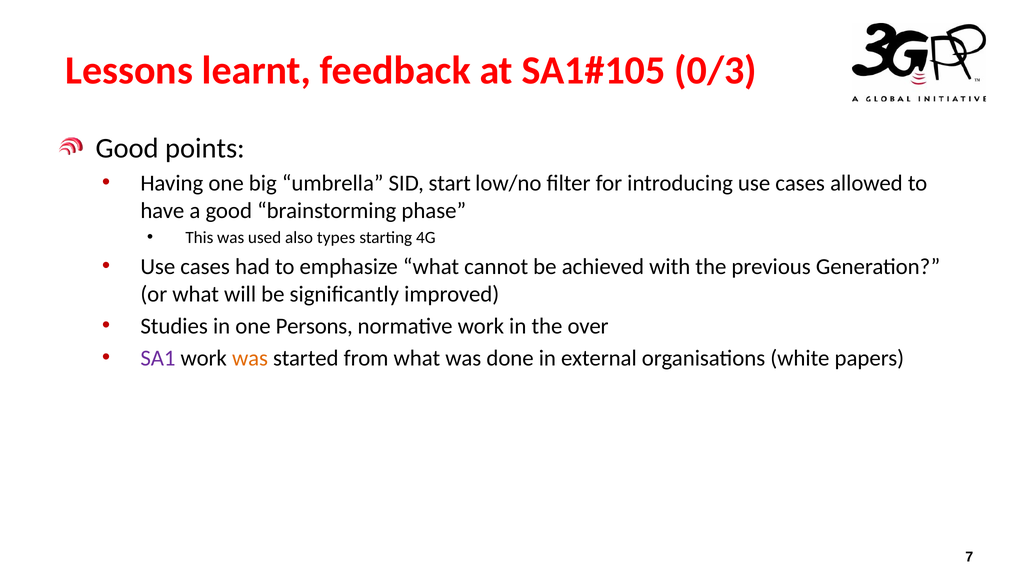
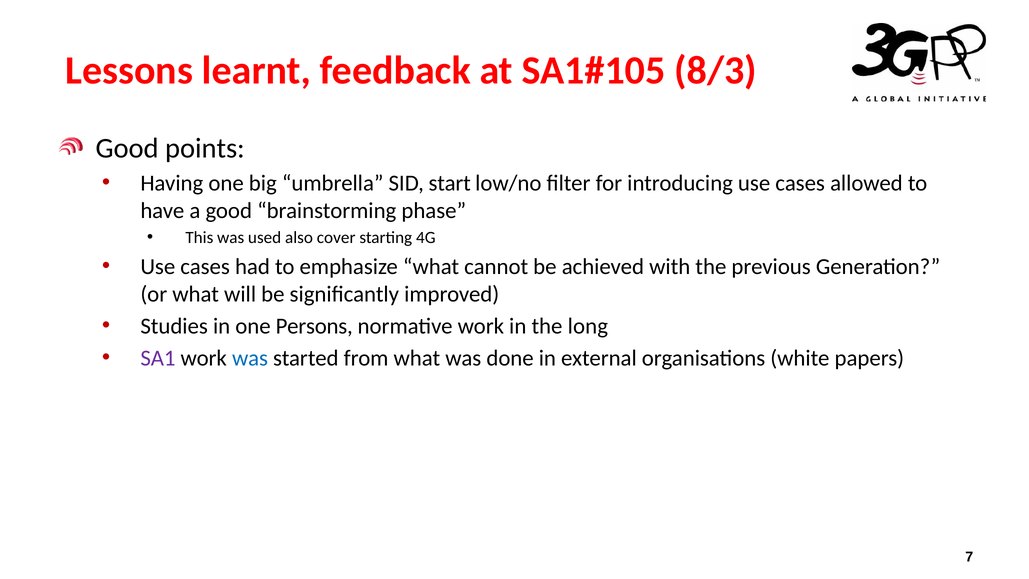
0/3: 0/3 -> 8/3 (716, 70)
types: types -> cover (336, 238)
over: over -> long (588, 326)
was colour: orange -> blue (250, 358)
